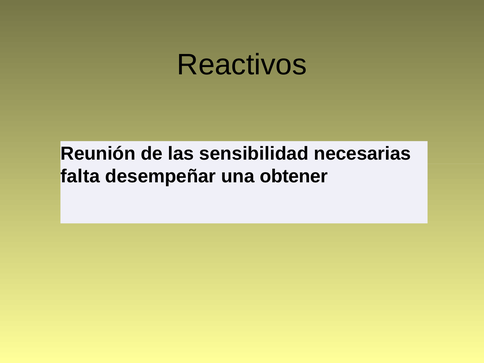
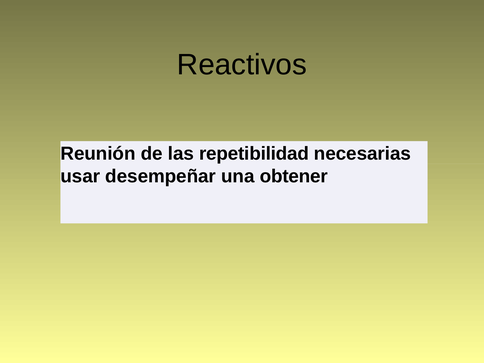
sensibilidad: sensibilidad -> repetibilidad (254, 154)
falta: falta -> usar (80, 176)
